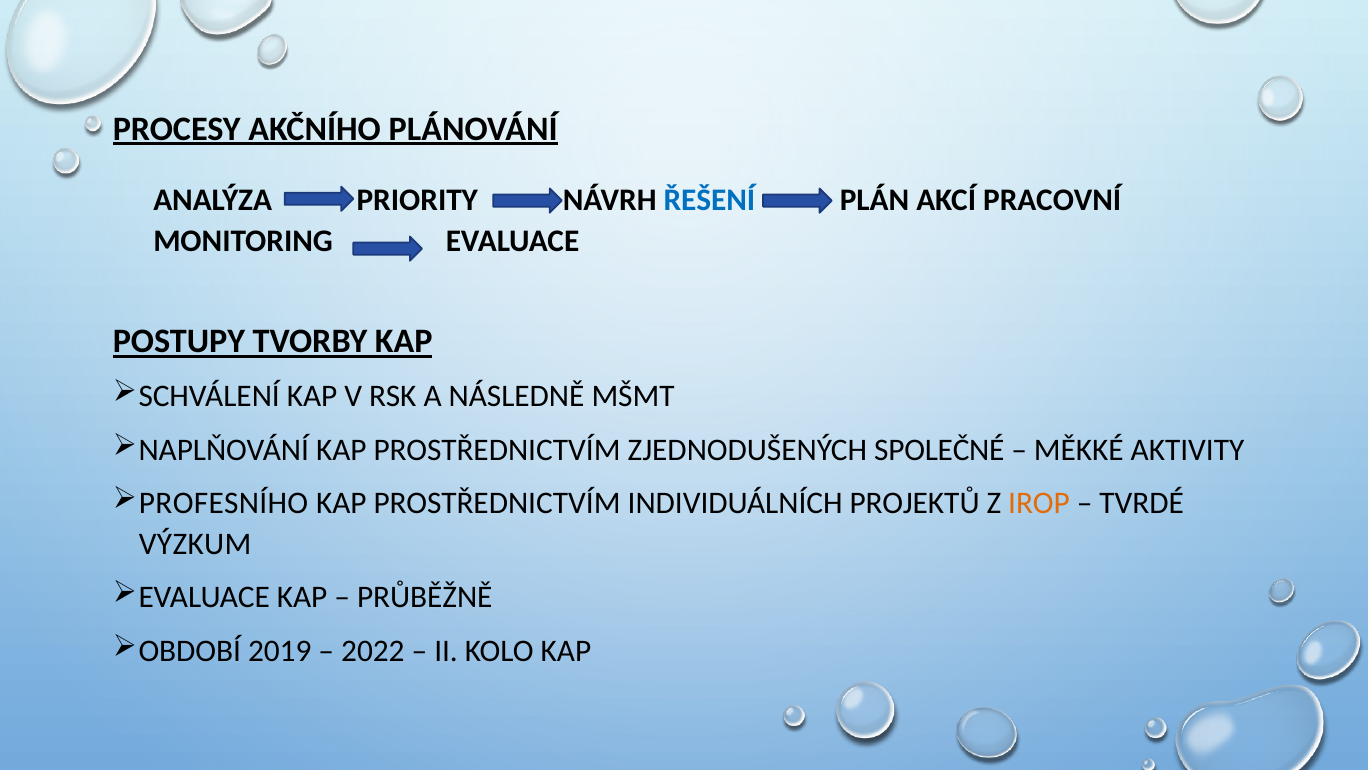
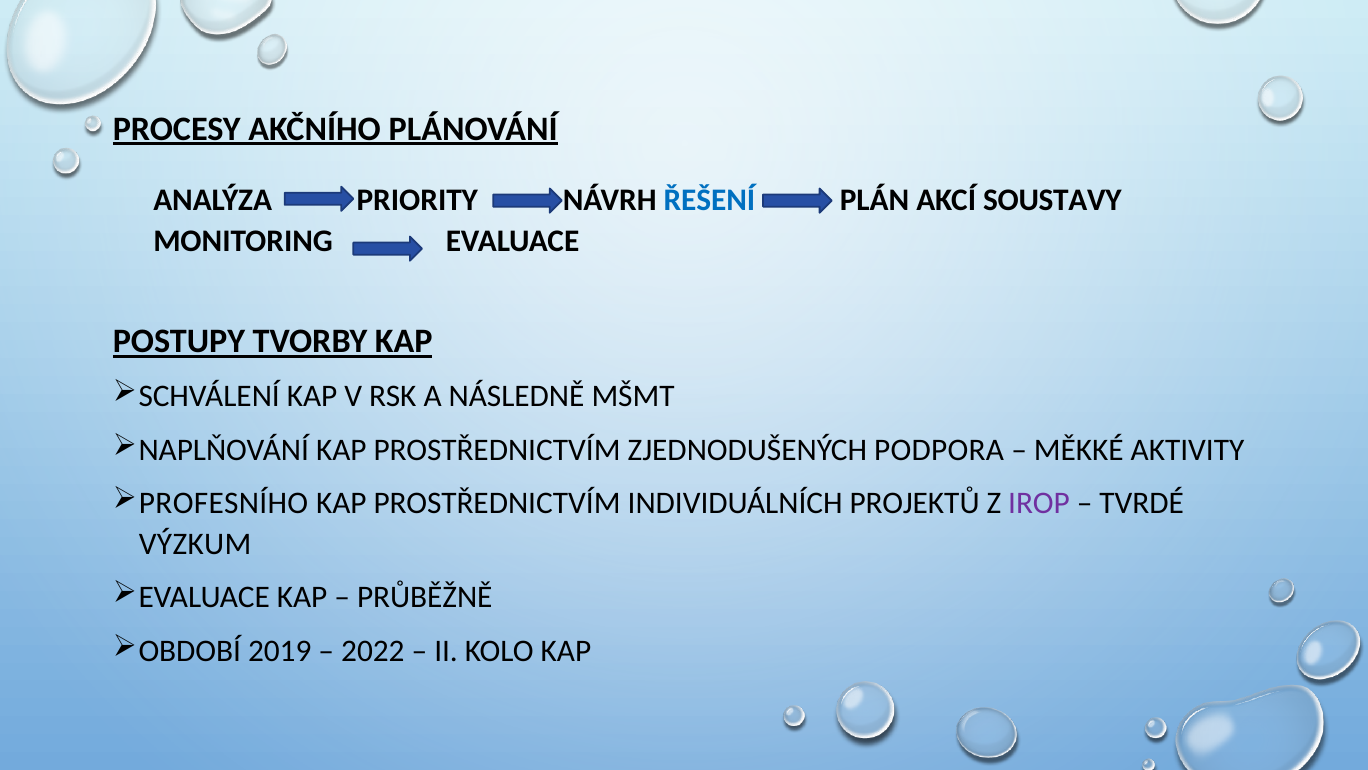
PRACOVNÍ: PRACOVNÍ -> SOUSTAVY (1052, 200)
SPOLEČNÉ: SPOLEČNÉ -> PODPORA (939, 450)
IROP colour: orange -> purple (1039, 503)
